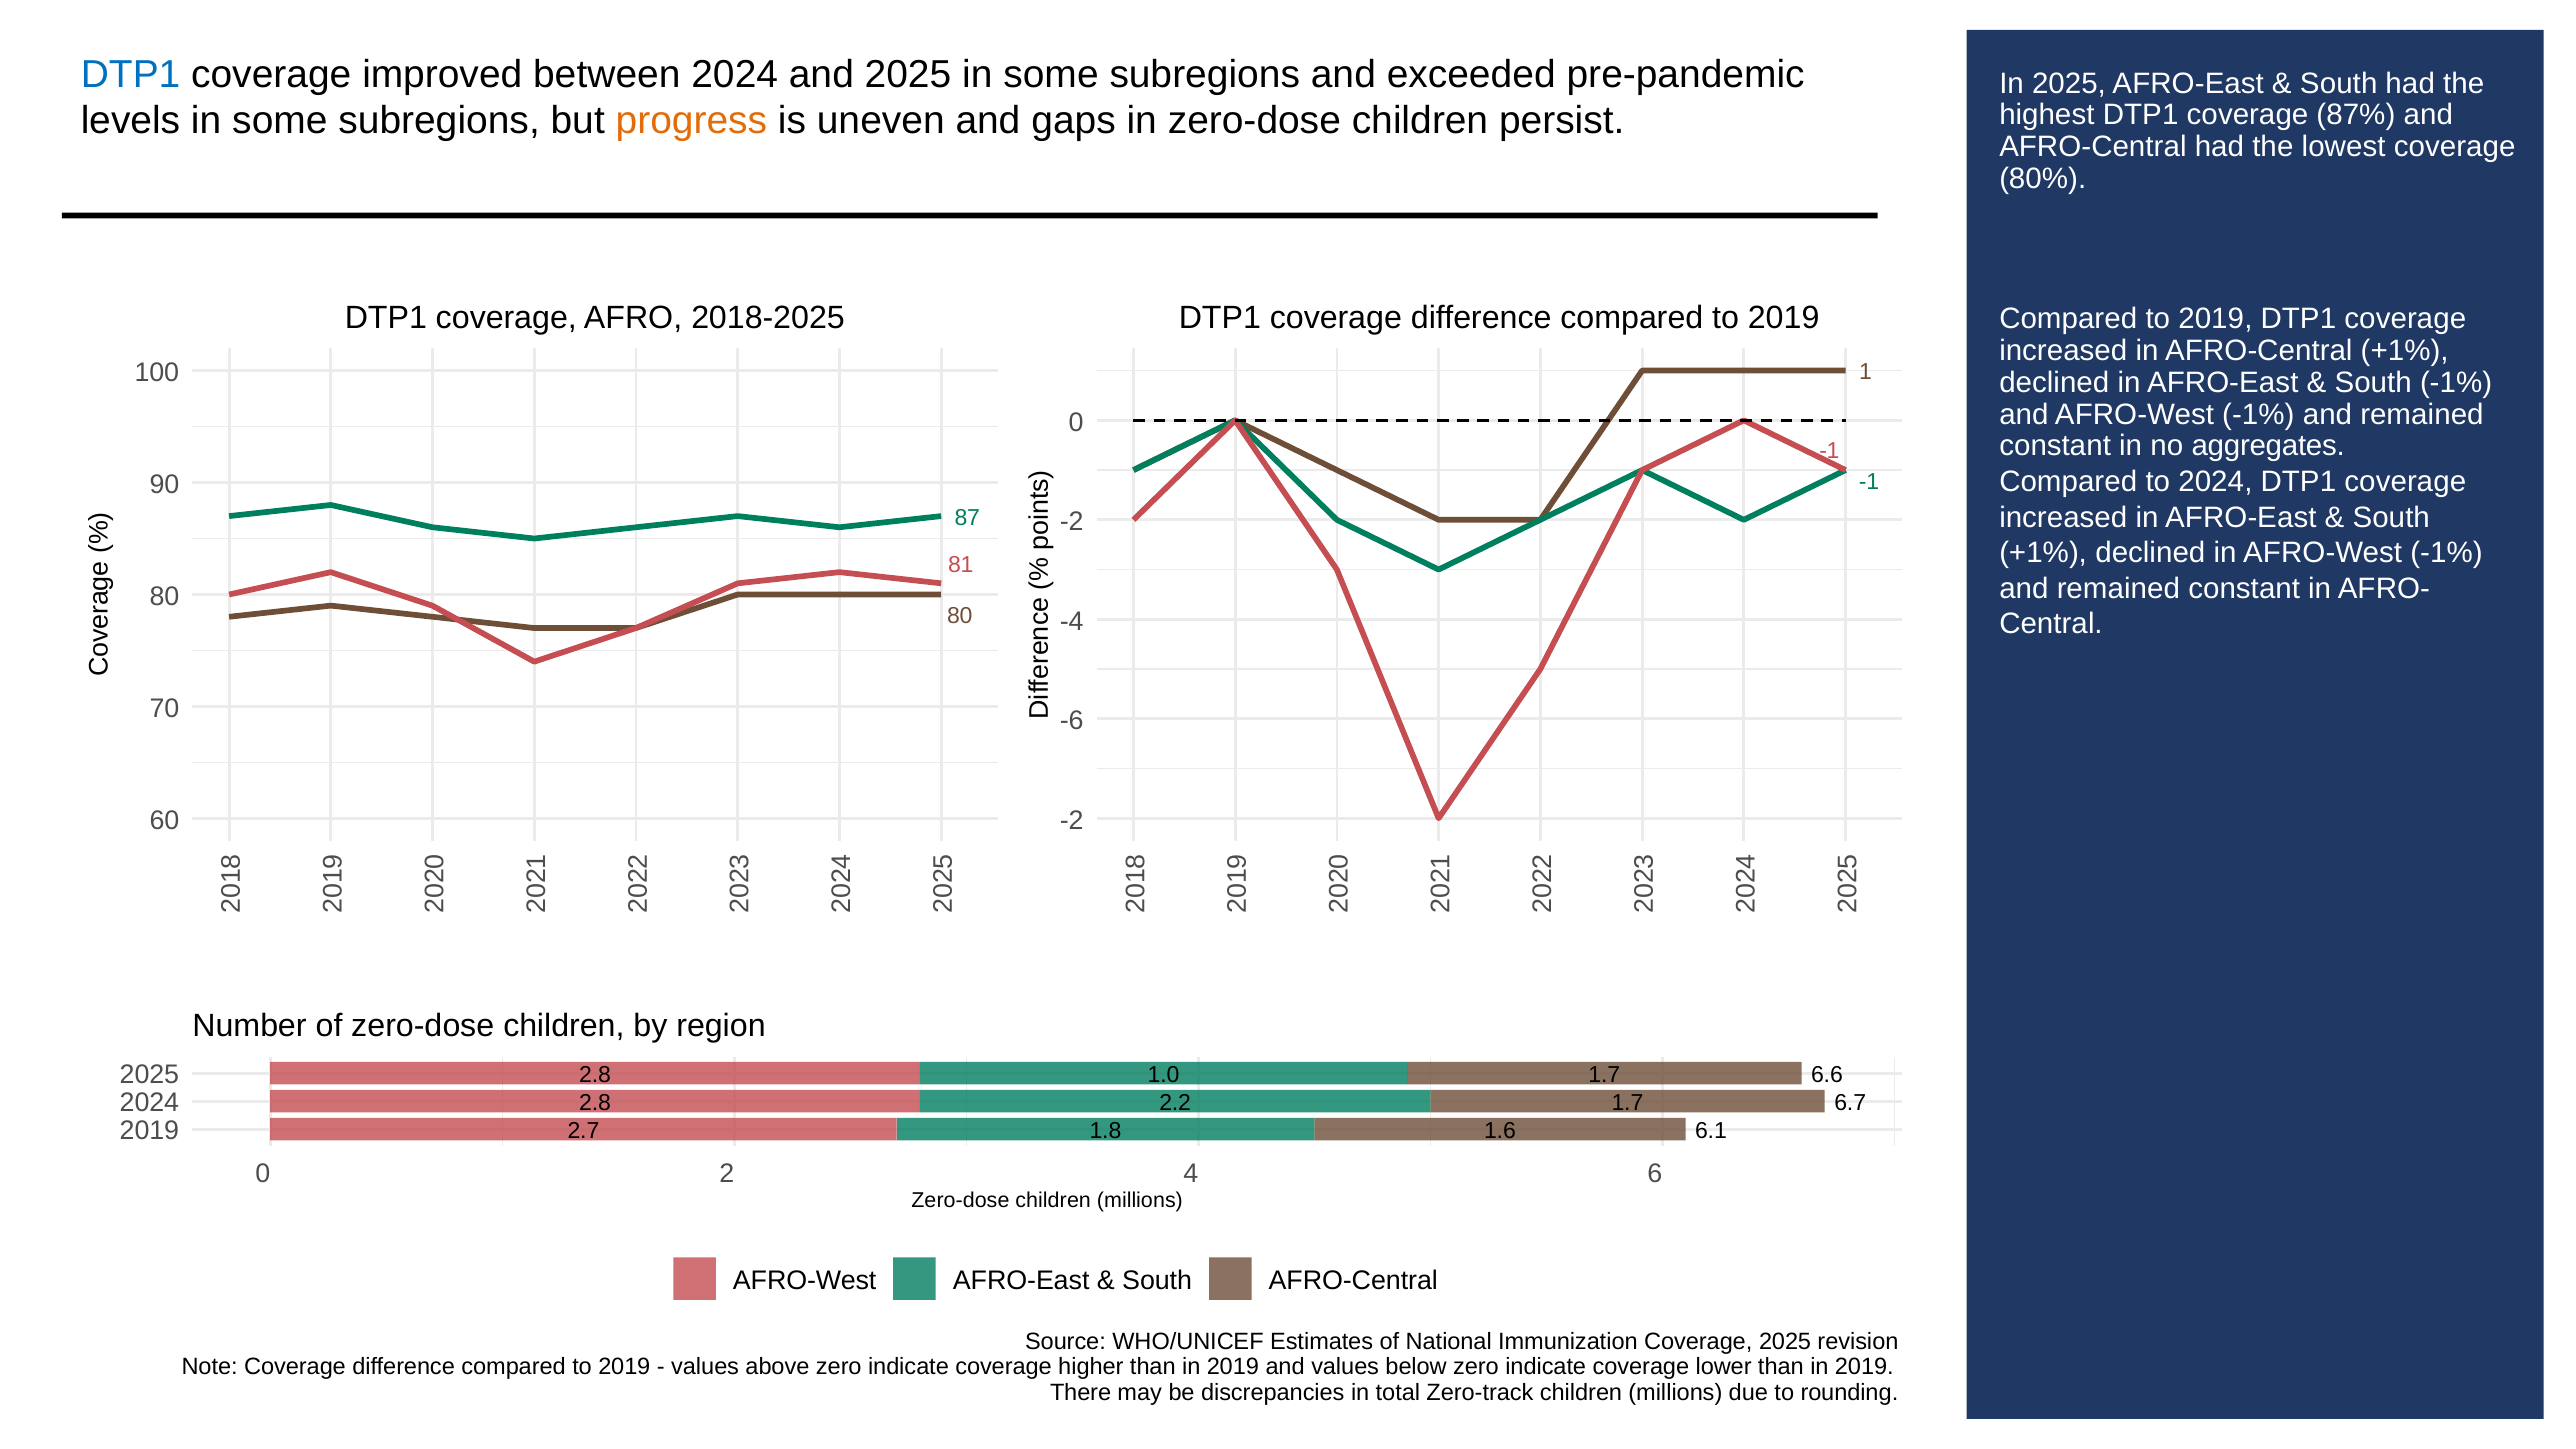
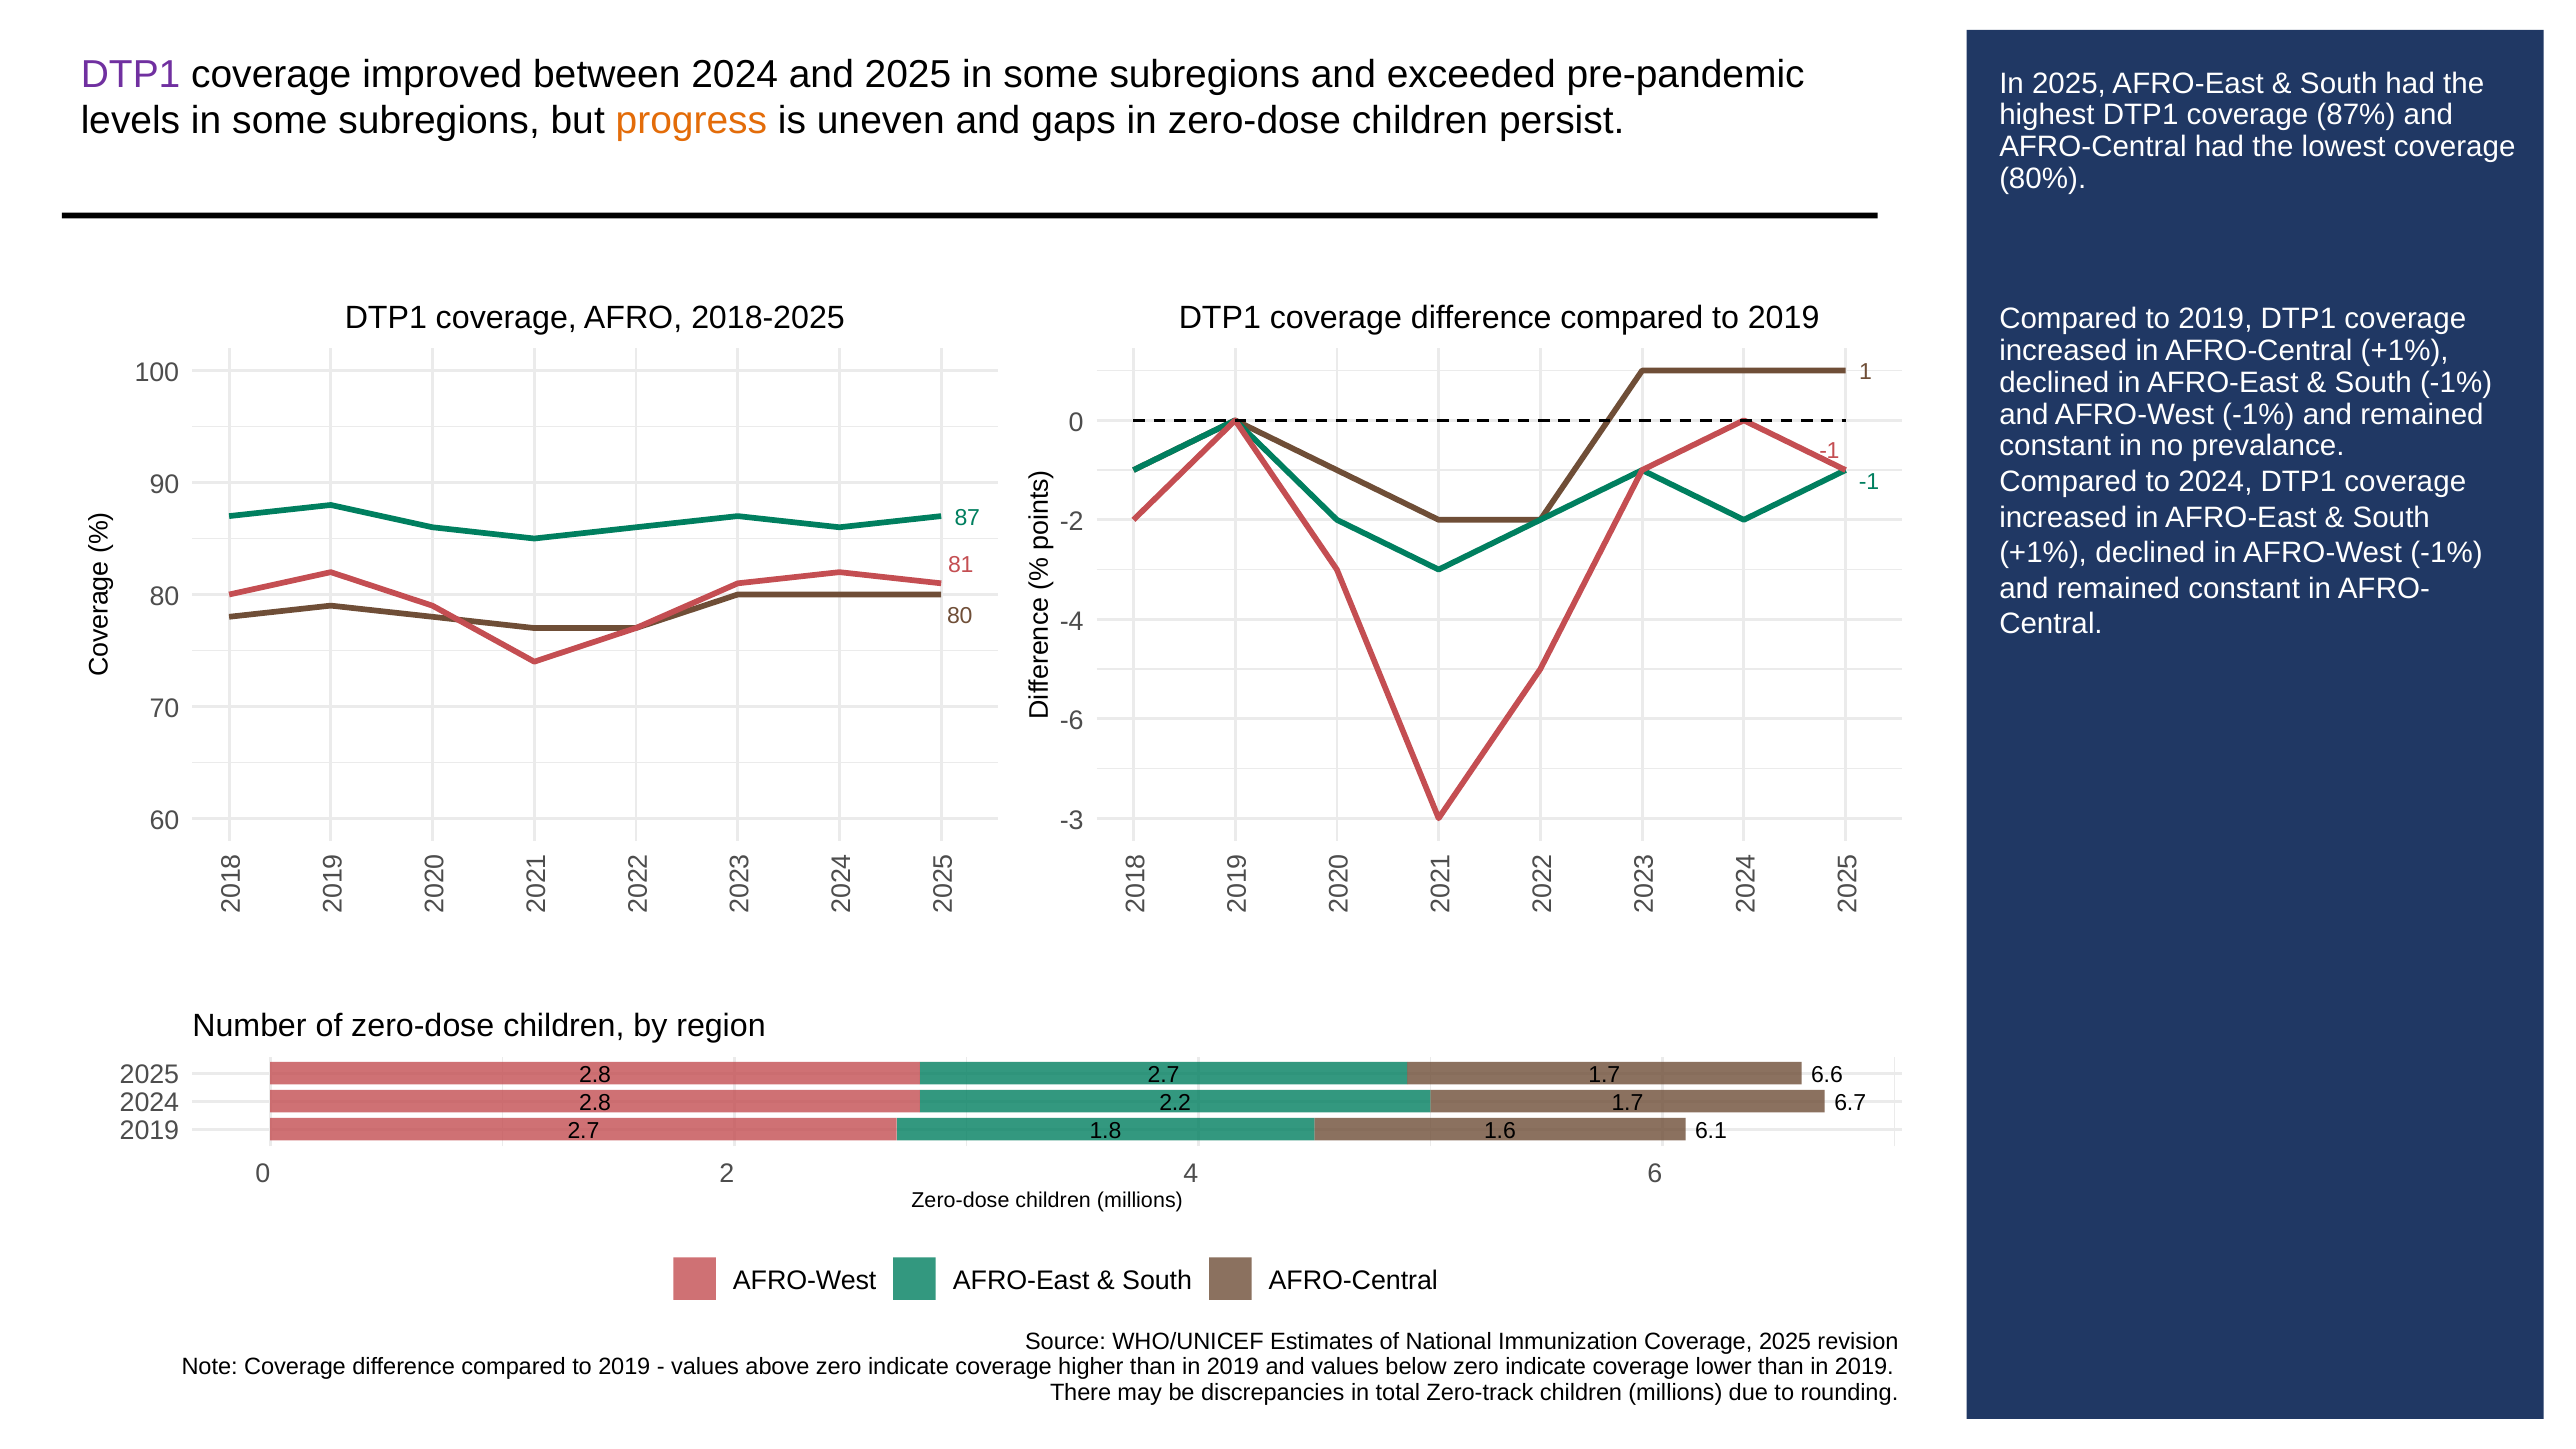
DTP1 colour: blue -> purple (131, 74)
aggregates: aggregates -> prevalance (2268, 446)
-2: -2 -> -3 (1072, 820)
1.0: 1.0 -> 2.7 (1164, 1075)
